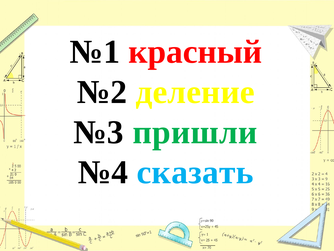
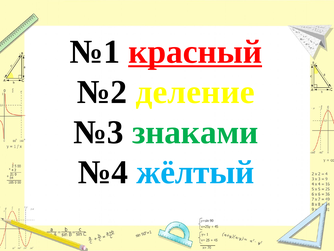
красный underline: none -> present (195, 52)
пришли: пришли -> знаками (195, 132)
сказать: сказать -> жёлтый (195, 172)
